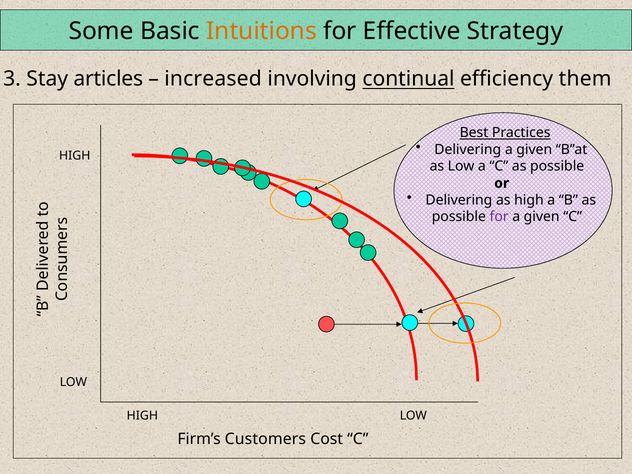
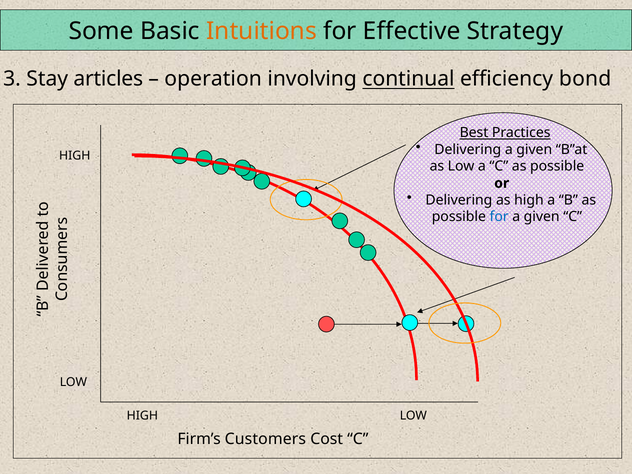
increased: increased -> operation (213, 79)
them: them -> bond (585, 79)
for colour: purple -> blue (499, 217)
